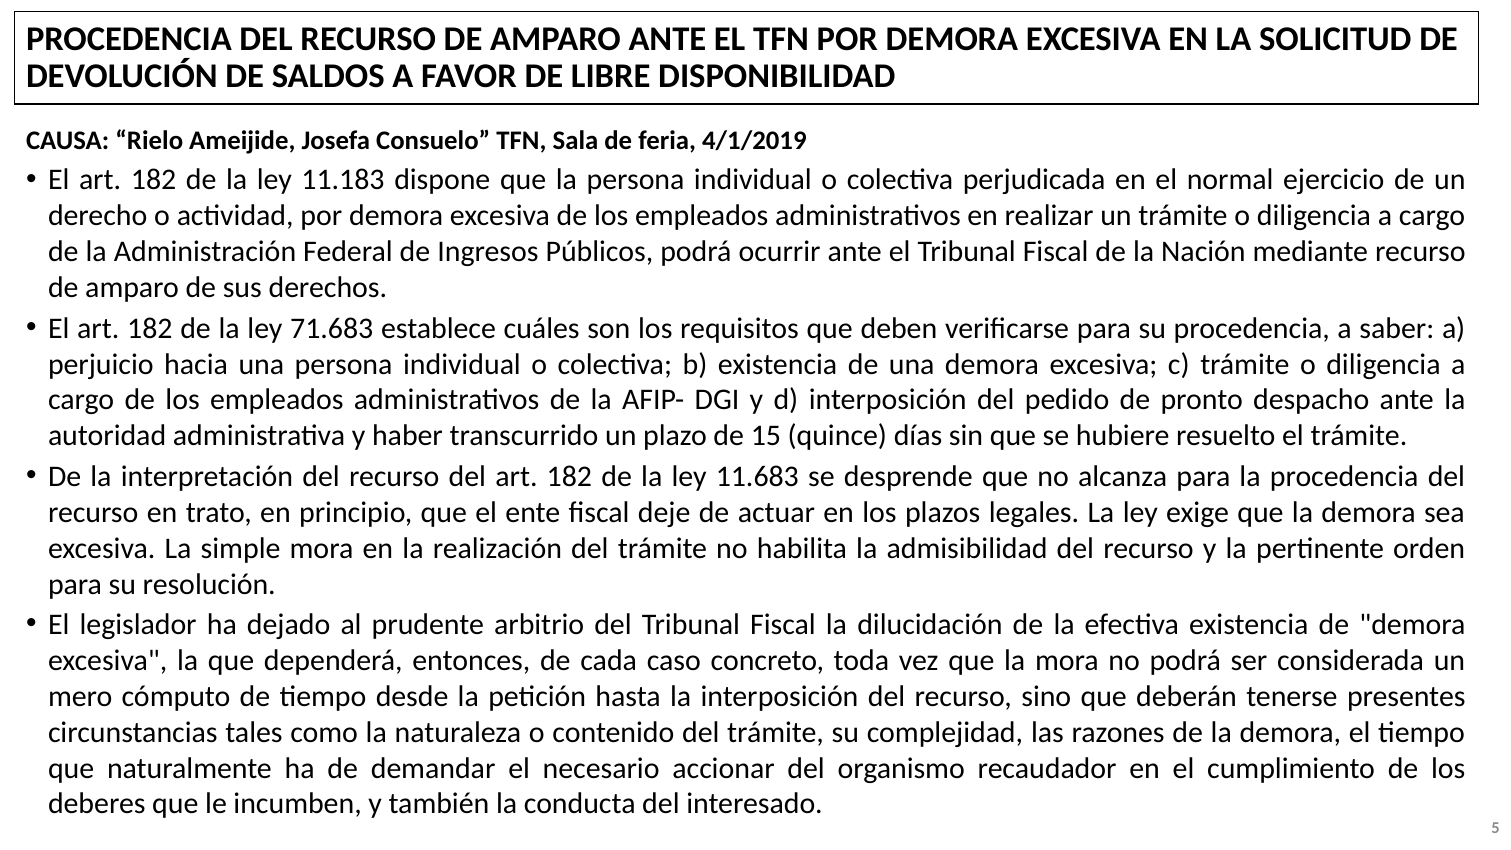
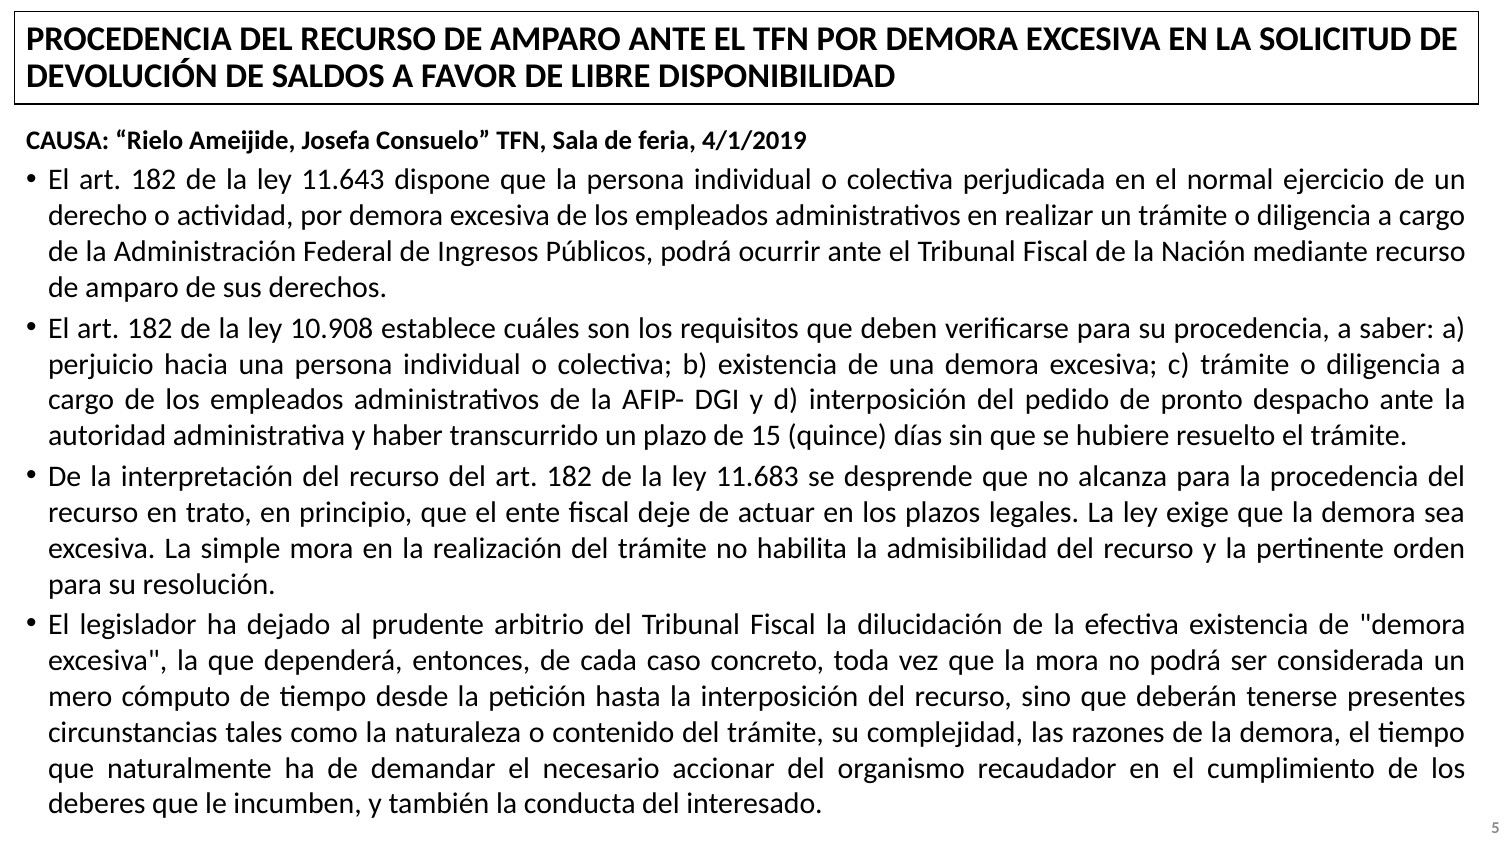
11.183: 11.183 -> 11.643 (343, 180)
71.683: 71.683 -> 10.908 (332, 328)
